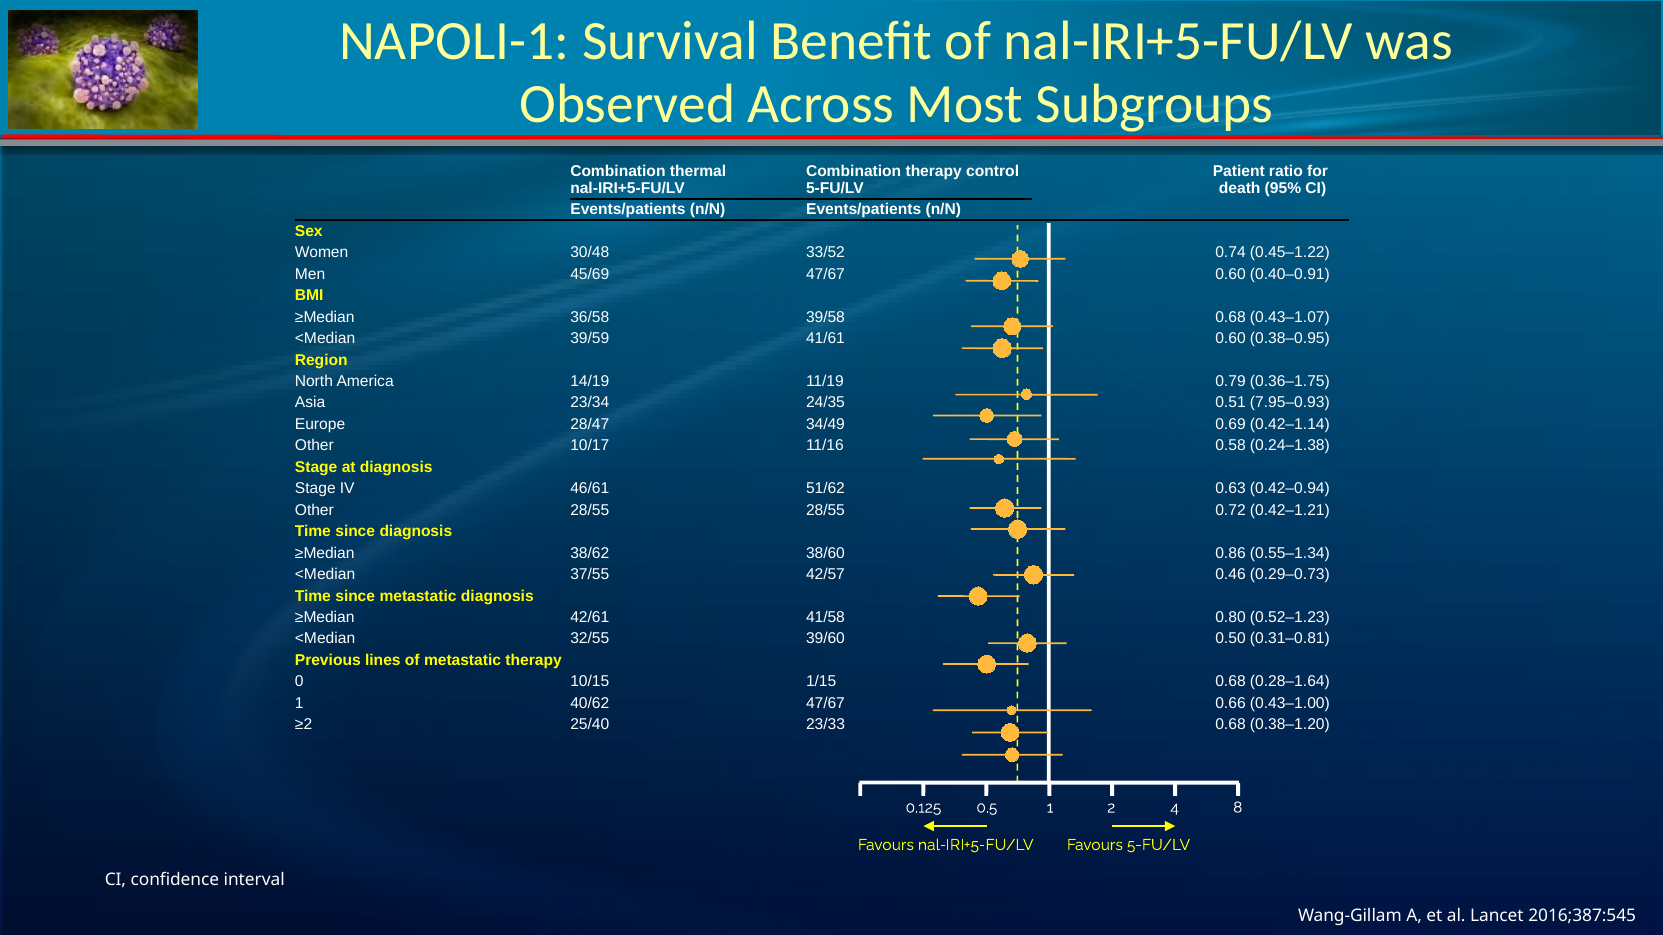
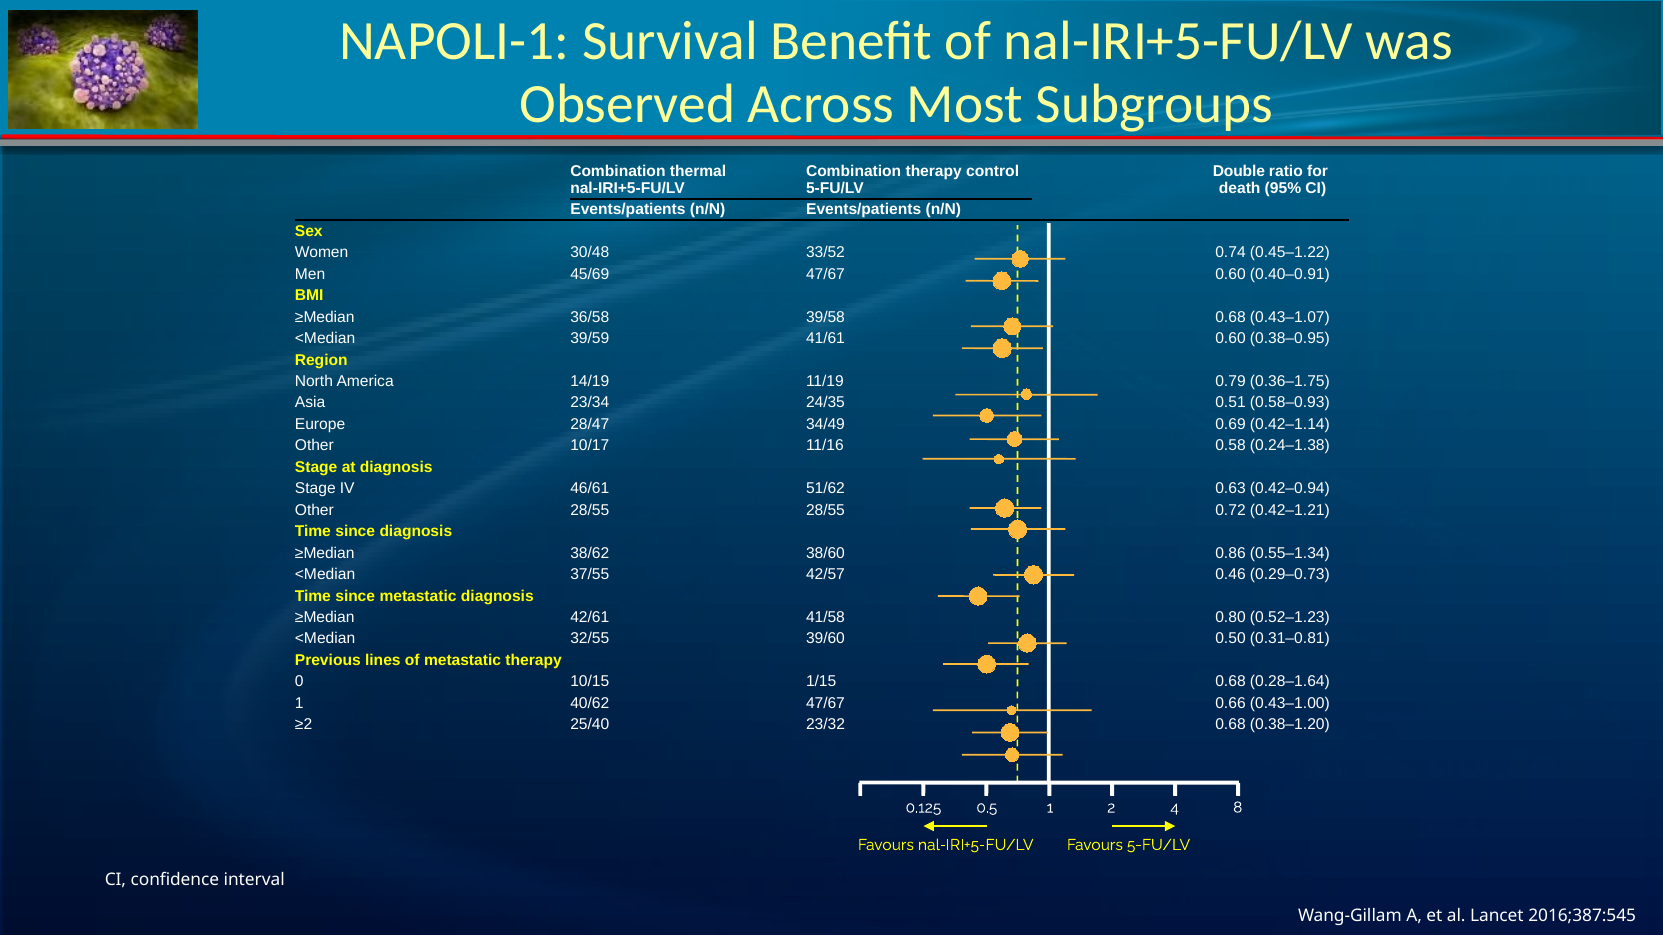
Patient: Patient -> Double (1239, 171)
7.95–0.93: 7.95–0.93 -> 0.58–0.93 (1290, 403)
23/33: 23/33 -> 23/32 (826, 725)
